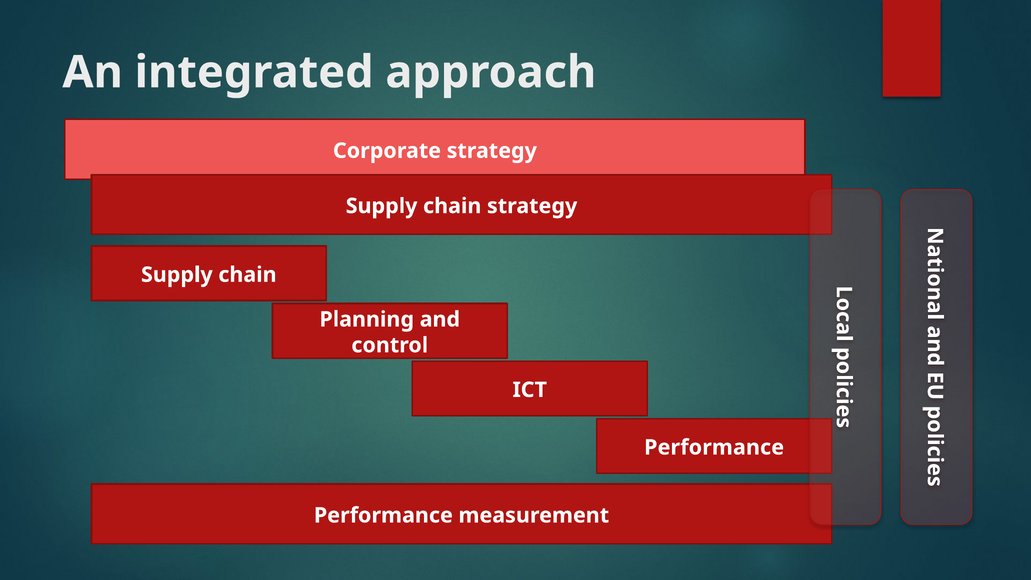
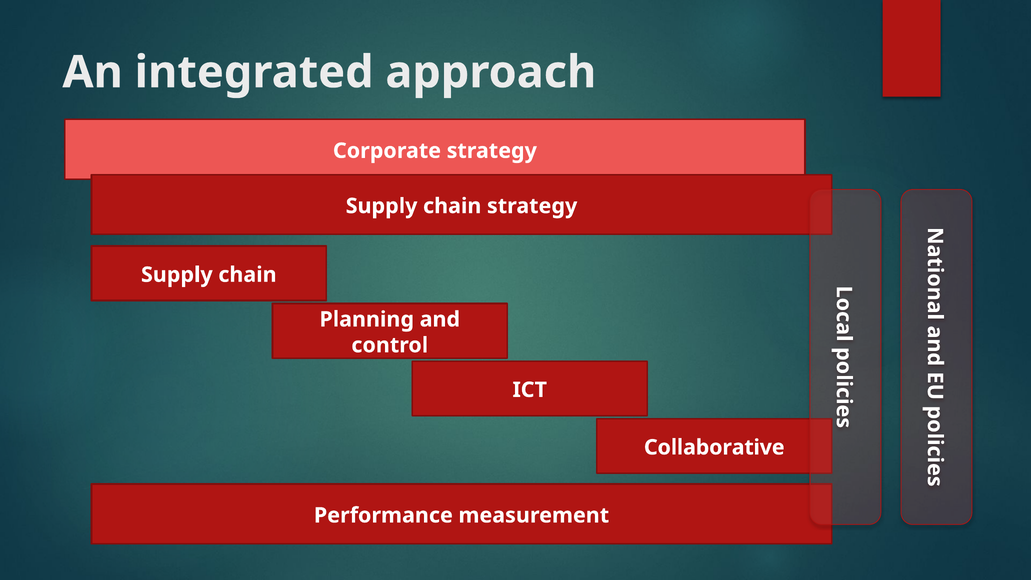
Performance: Performance -> Collaborative (714, 447)
